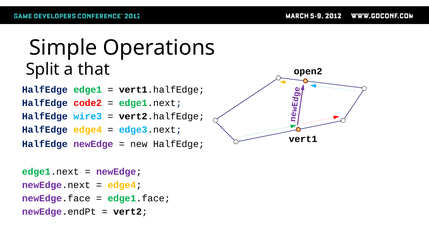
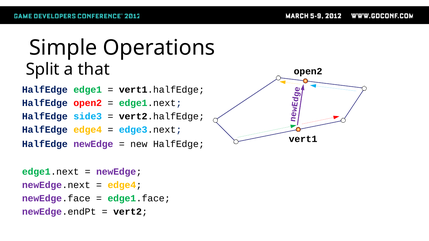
HalfEdge code2: code2 -> open2 (88, 103)
wire3: wire3 -> side3 (88, 117)
